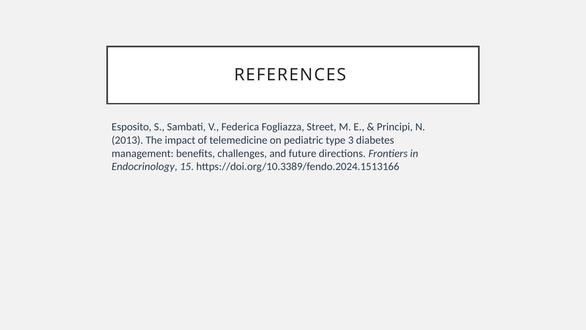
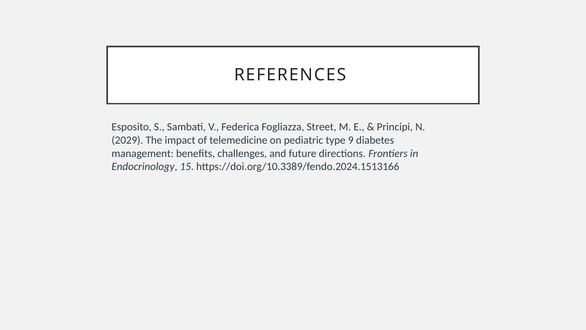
2013: 2013 -> 2029 (127, 140)
3: 3 -> 9 (351, 140)
